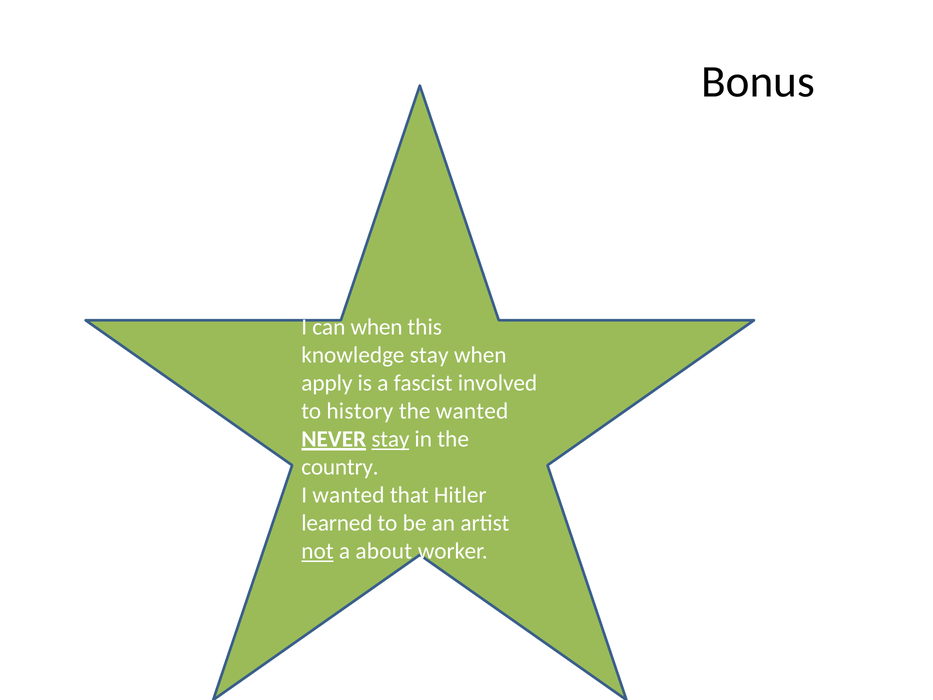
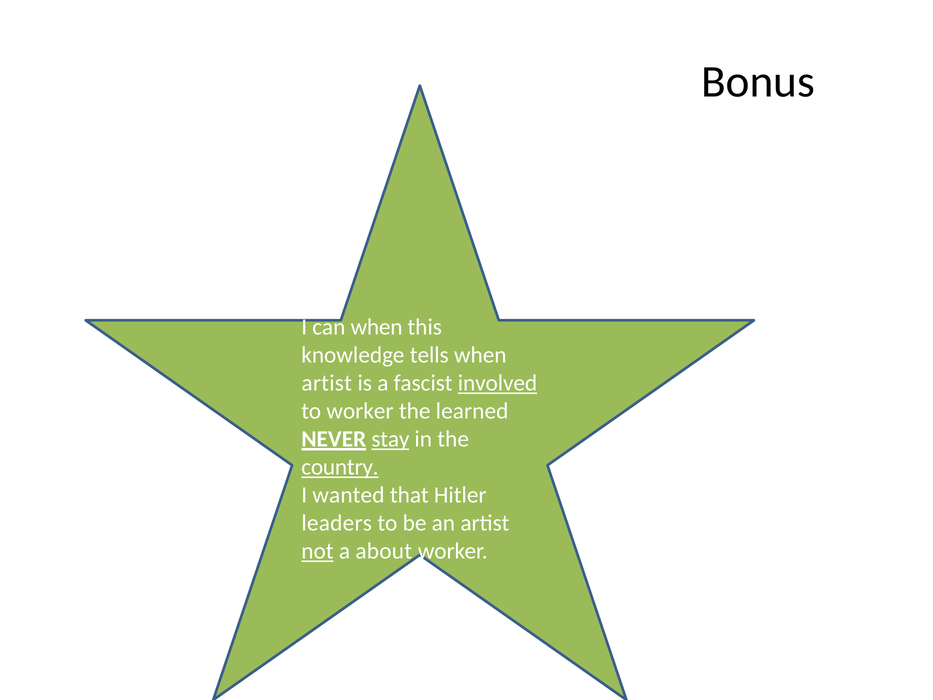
knowledge stay: stay -> tells (429, 355)
apply: apply -> artist (327, 383)
involved underline: none -> present (497, 383)
to history: history -> worker (360, 411)
the wanted: wanted -> learned (472, 411)
country underline: none -> present (340, 467)
learned: learned -> leaders (337, 523)
